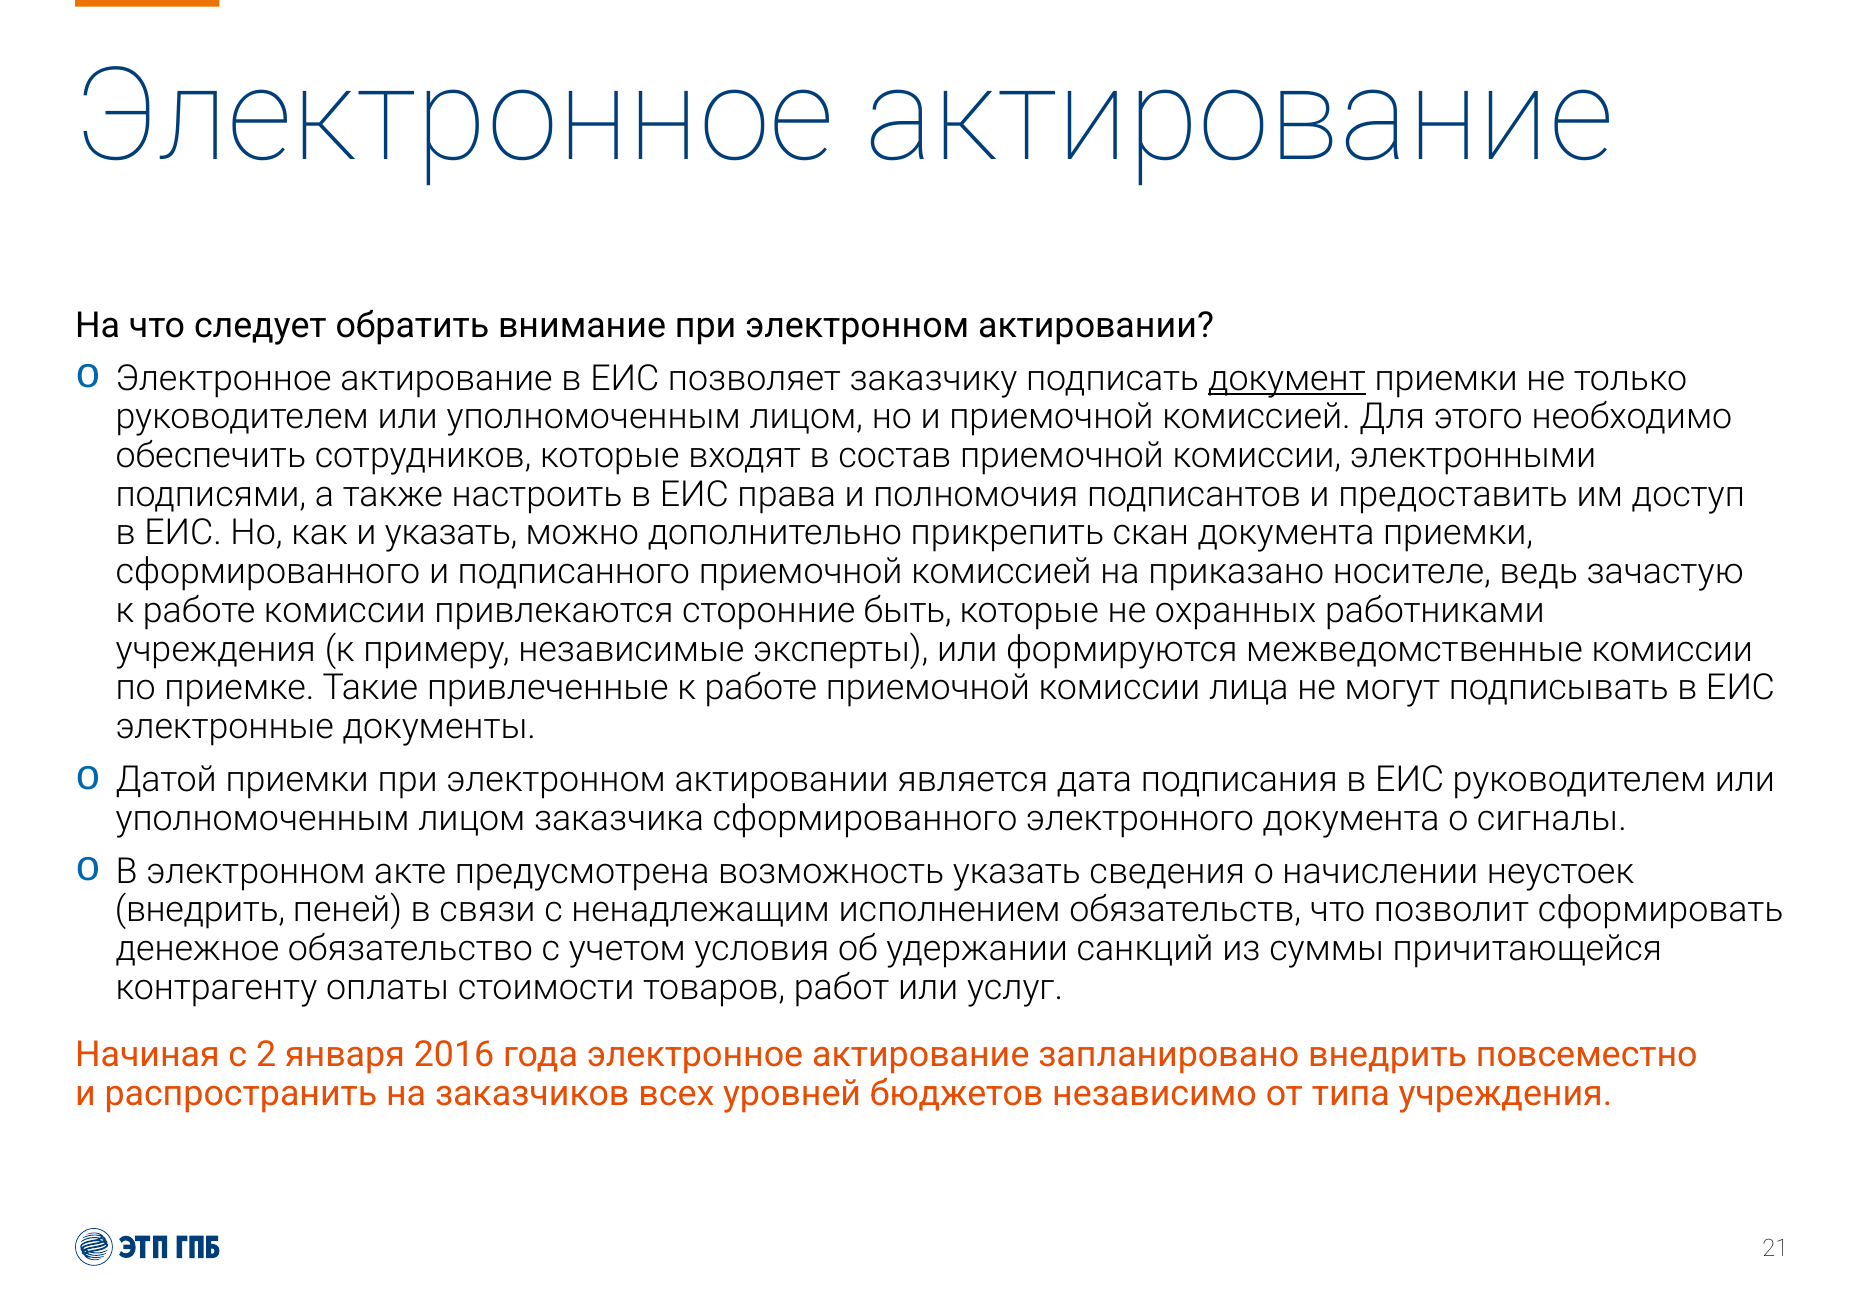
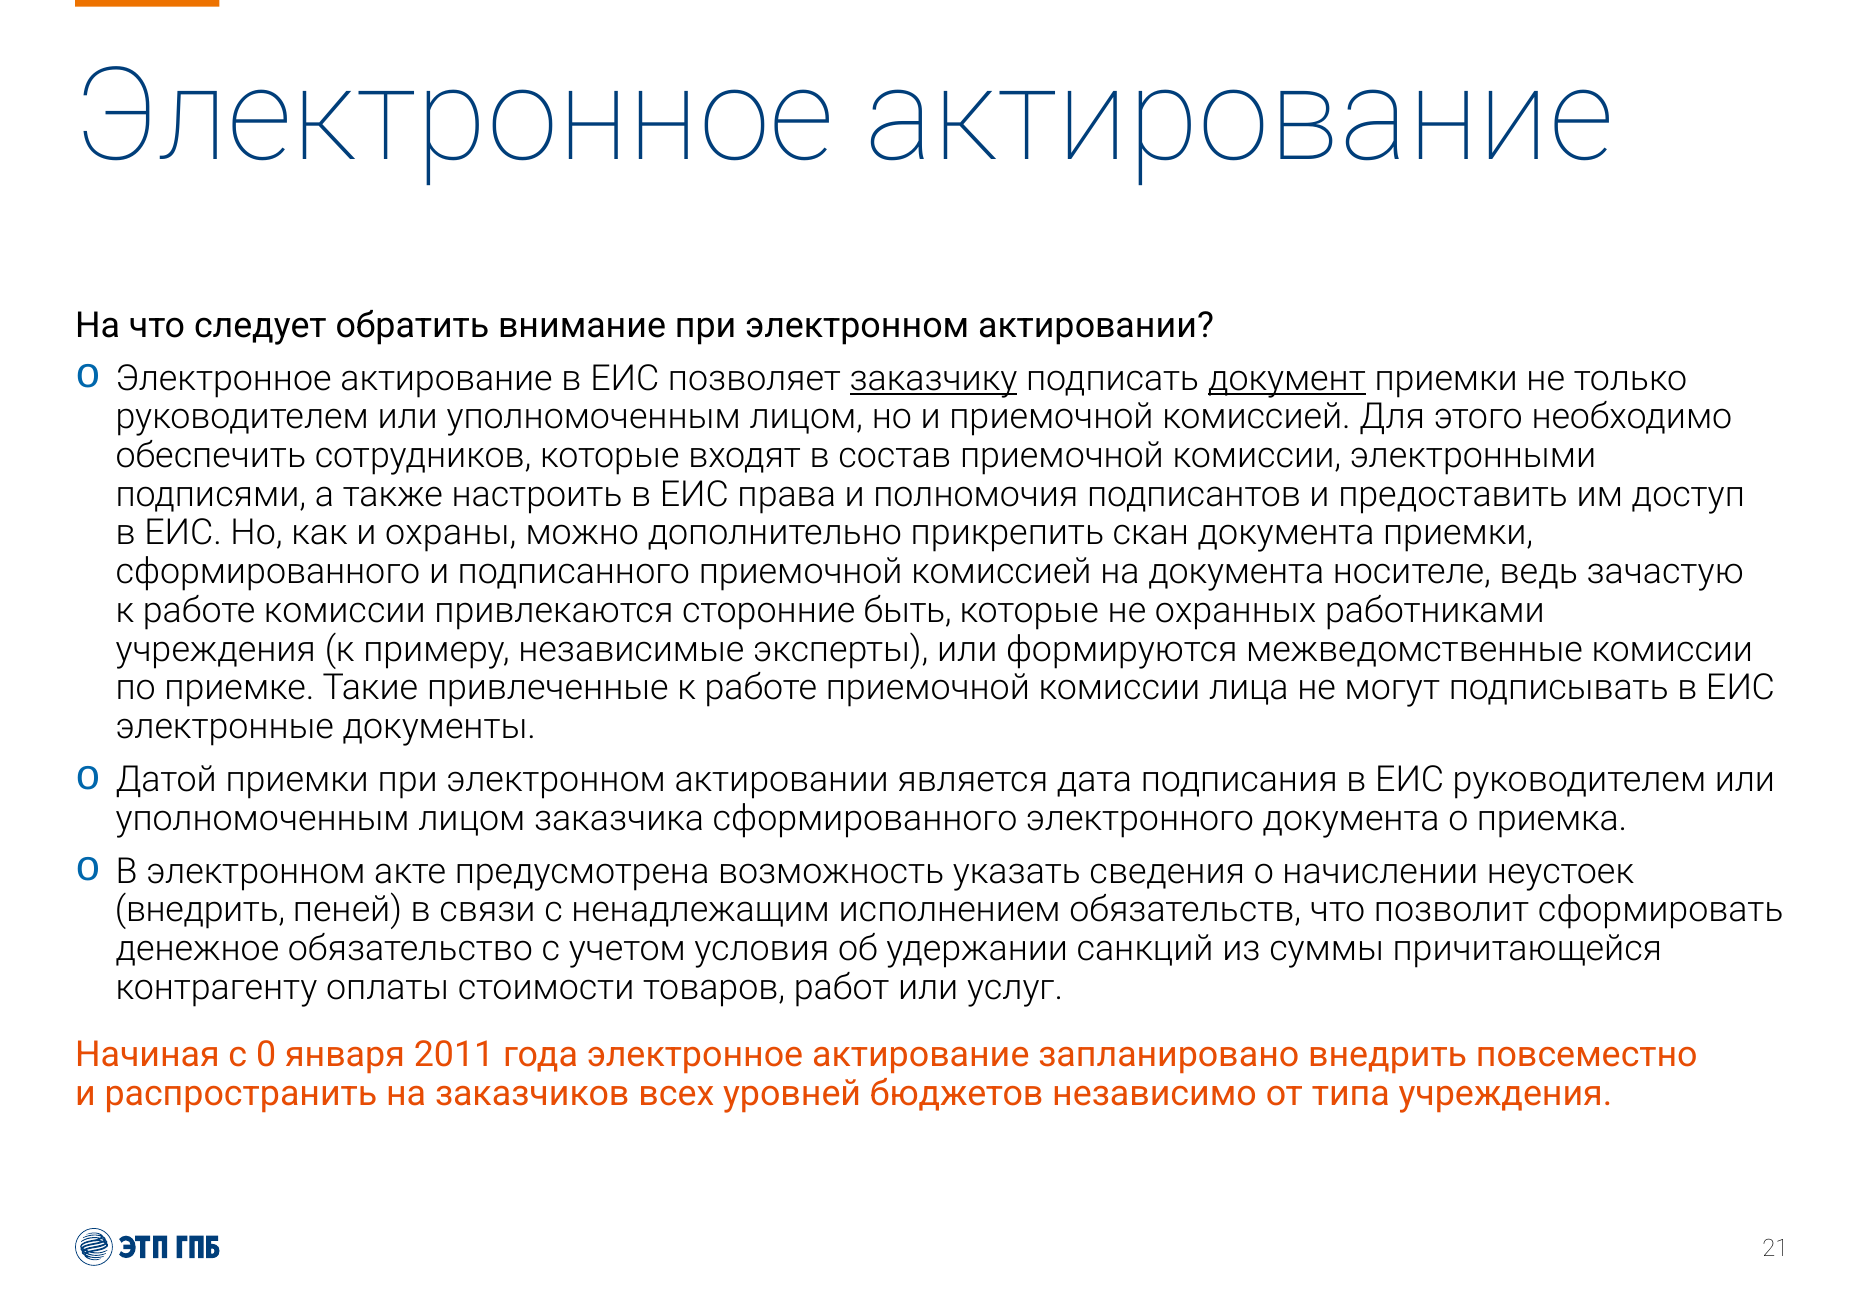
заказчику underline: none -> present (933, 378)
и указать: указать -> охраны (451, 533)
на приказано: приказано -> документа (1236, 572)
сигналы: сигналы -> приемка (1552, 818)
2: 2 -> 0 (266, 1055)
2016: 2016 -> 2011 (454, 1055)
